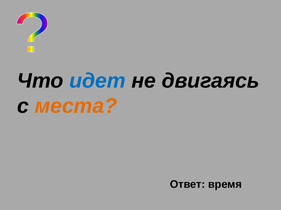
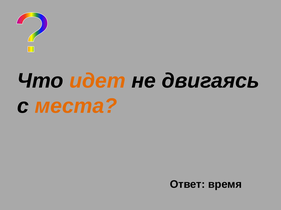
идет colour: blue -> orange (97, 81)
